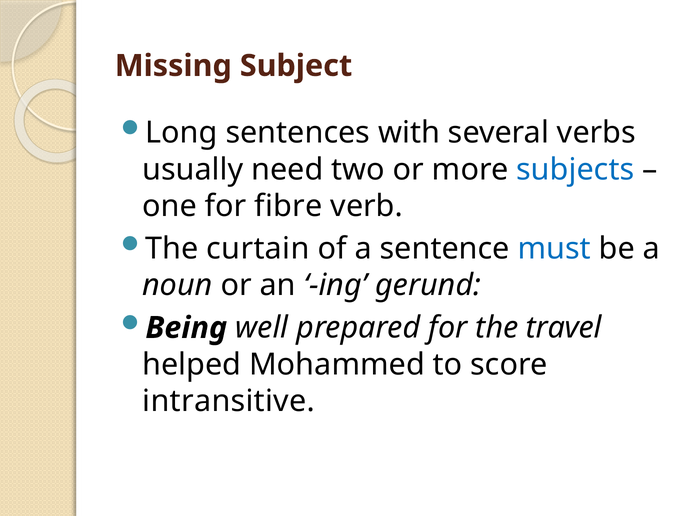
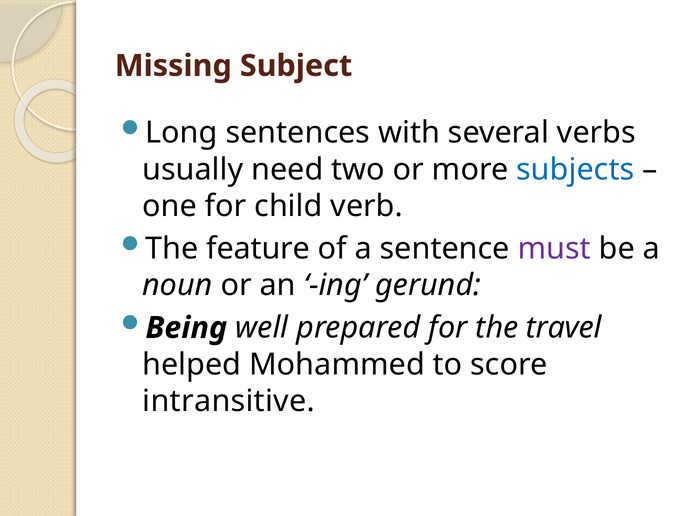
fibre: fibre -> child (288, 206)
curtain: curtain -> feature (258, 249)
must colour: blue -> purple (554, 249)
